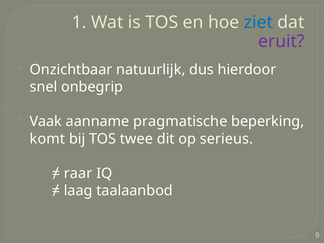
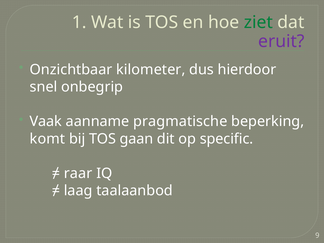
ziet colour: blue -> green (258, 22)
natuurlijk: natuurlijk -> kilometer (151, 70)
twee: twee -> gaan (136, 139)
serieus: serieus -> specific (227, 139)
